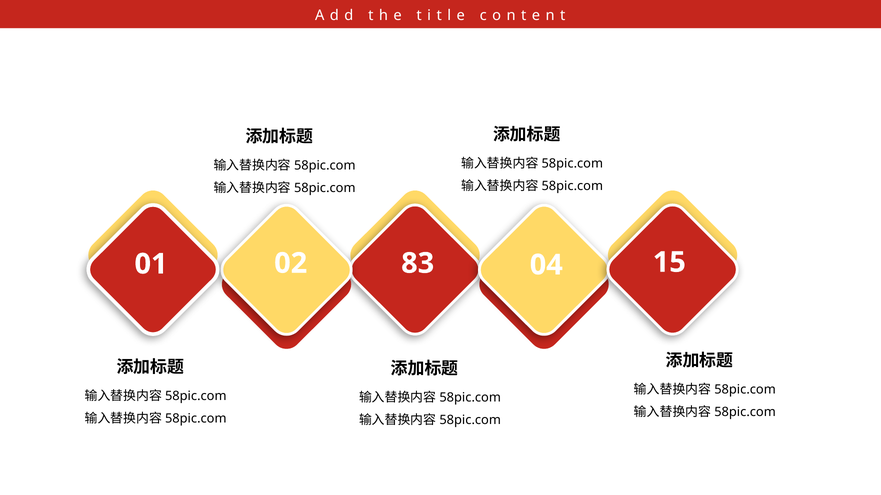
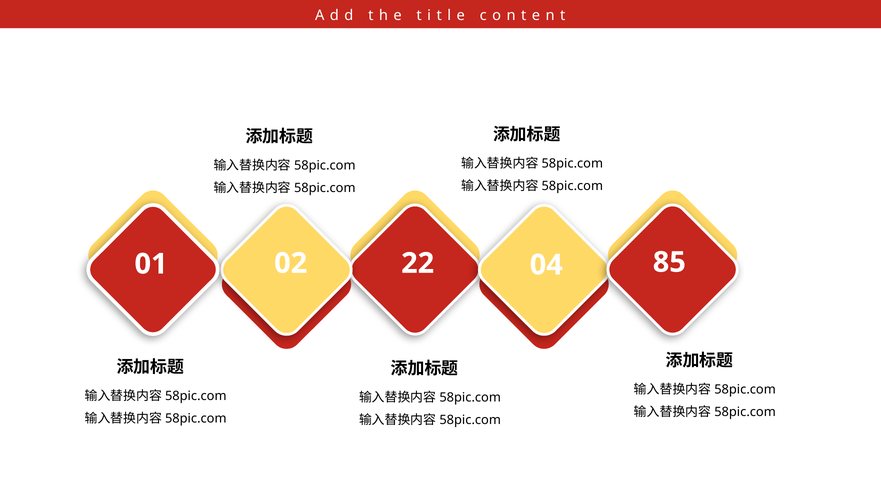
83: 83 -> 22 (418, 264)
15: 15 -> 85 (669, 263)
